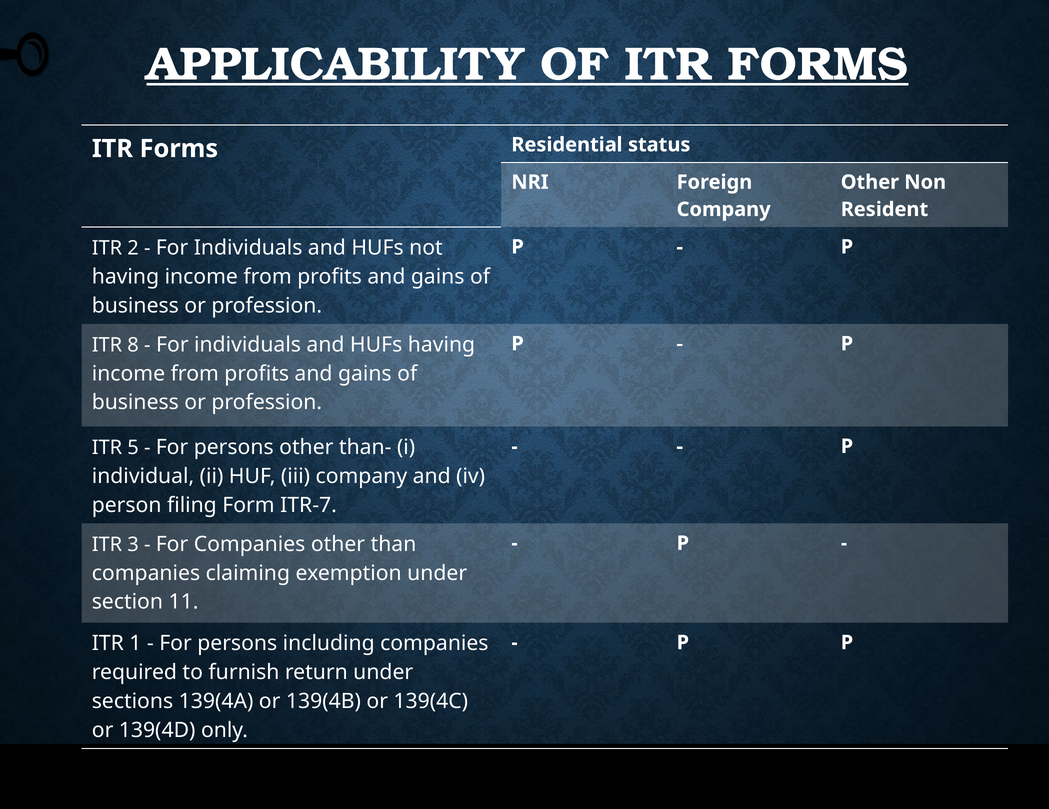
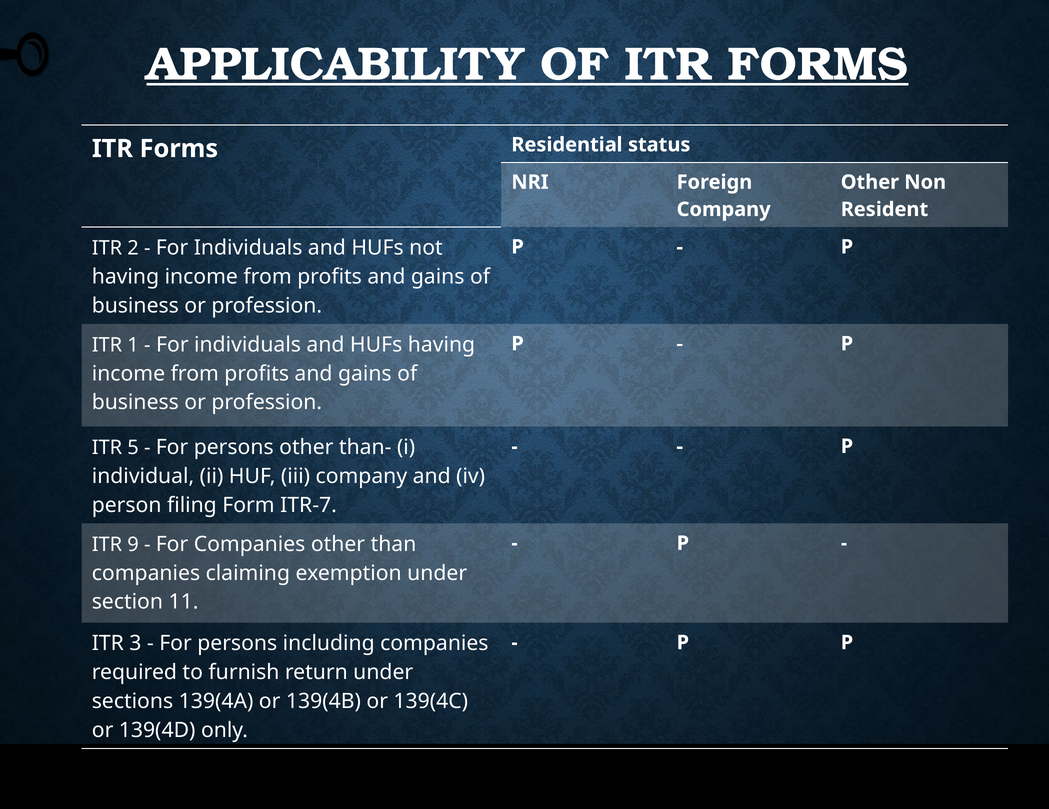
8: 8 -> 1 (133, 345)
3: 3 -> 9 (133, 545)
1: 1 -> 3 (135, 644)
